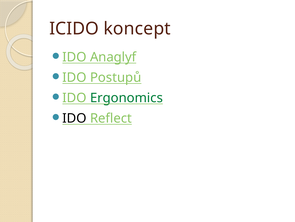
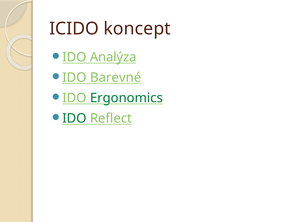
Anaglyf: Anaglyf -> Analýza (113, 57)
Postupů: Postupů -> Barevné (116, 77)
IDO colour: black -> green (74, 118)
